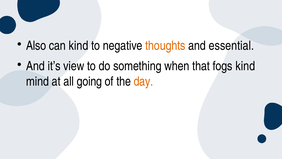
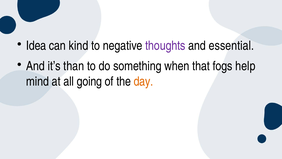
Also: Also -> Idea (36, 46)
thoughts colour: orange -> purple (165, 46)
view: view -> than (74, 66)
fogs kind: kind -> help (245, 66)
